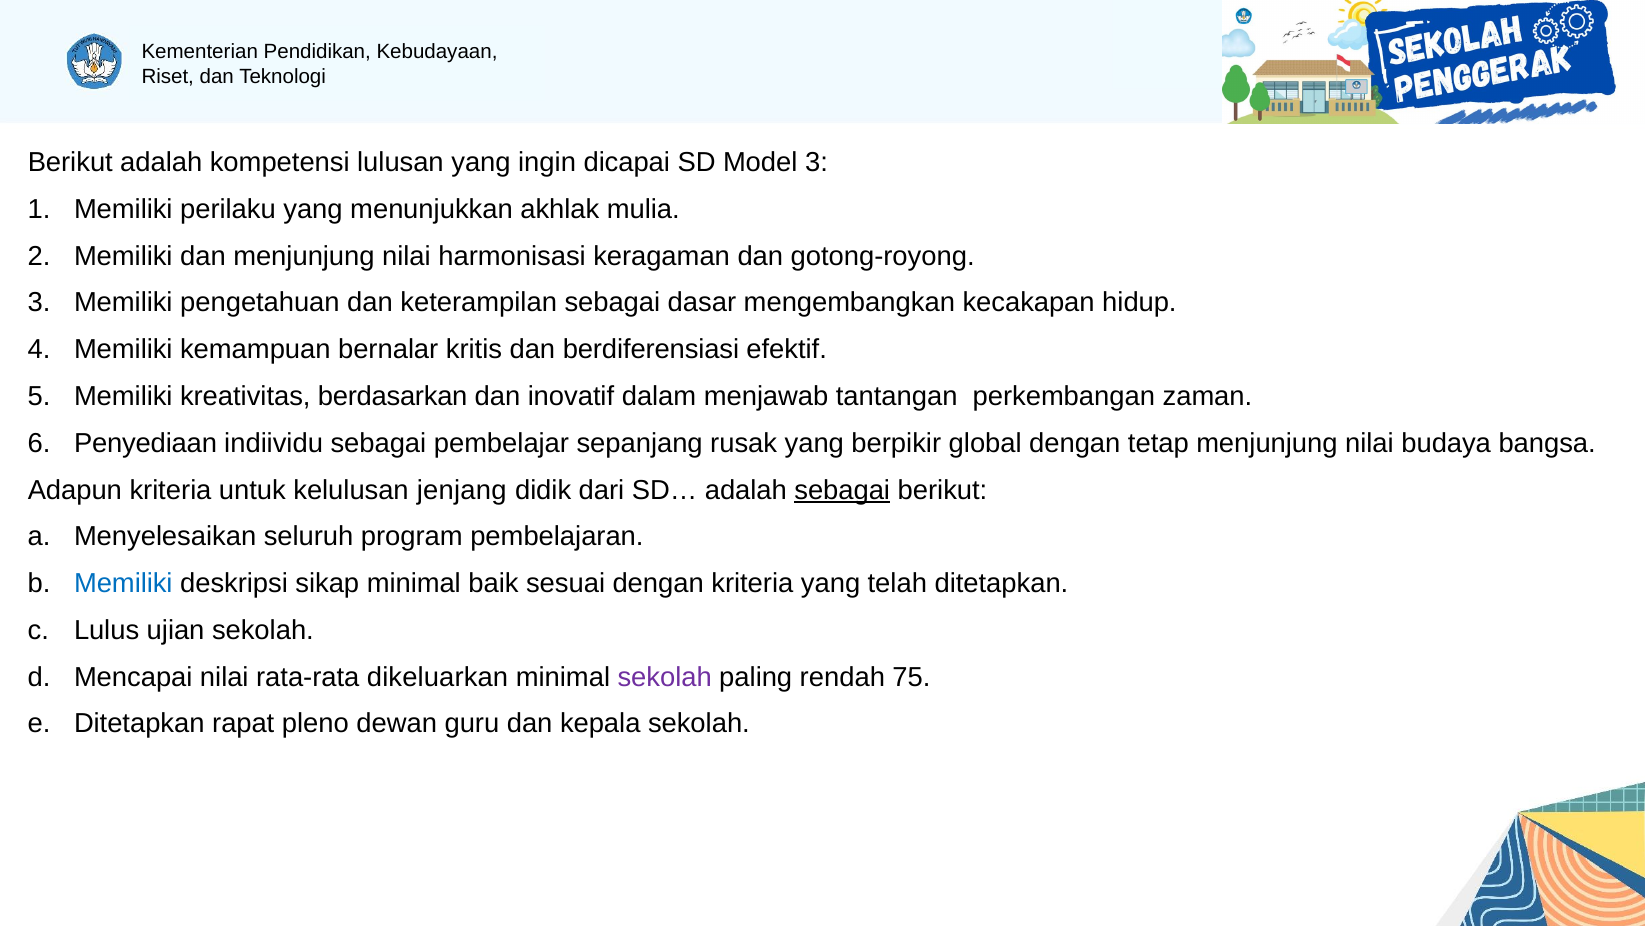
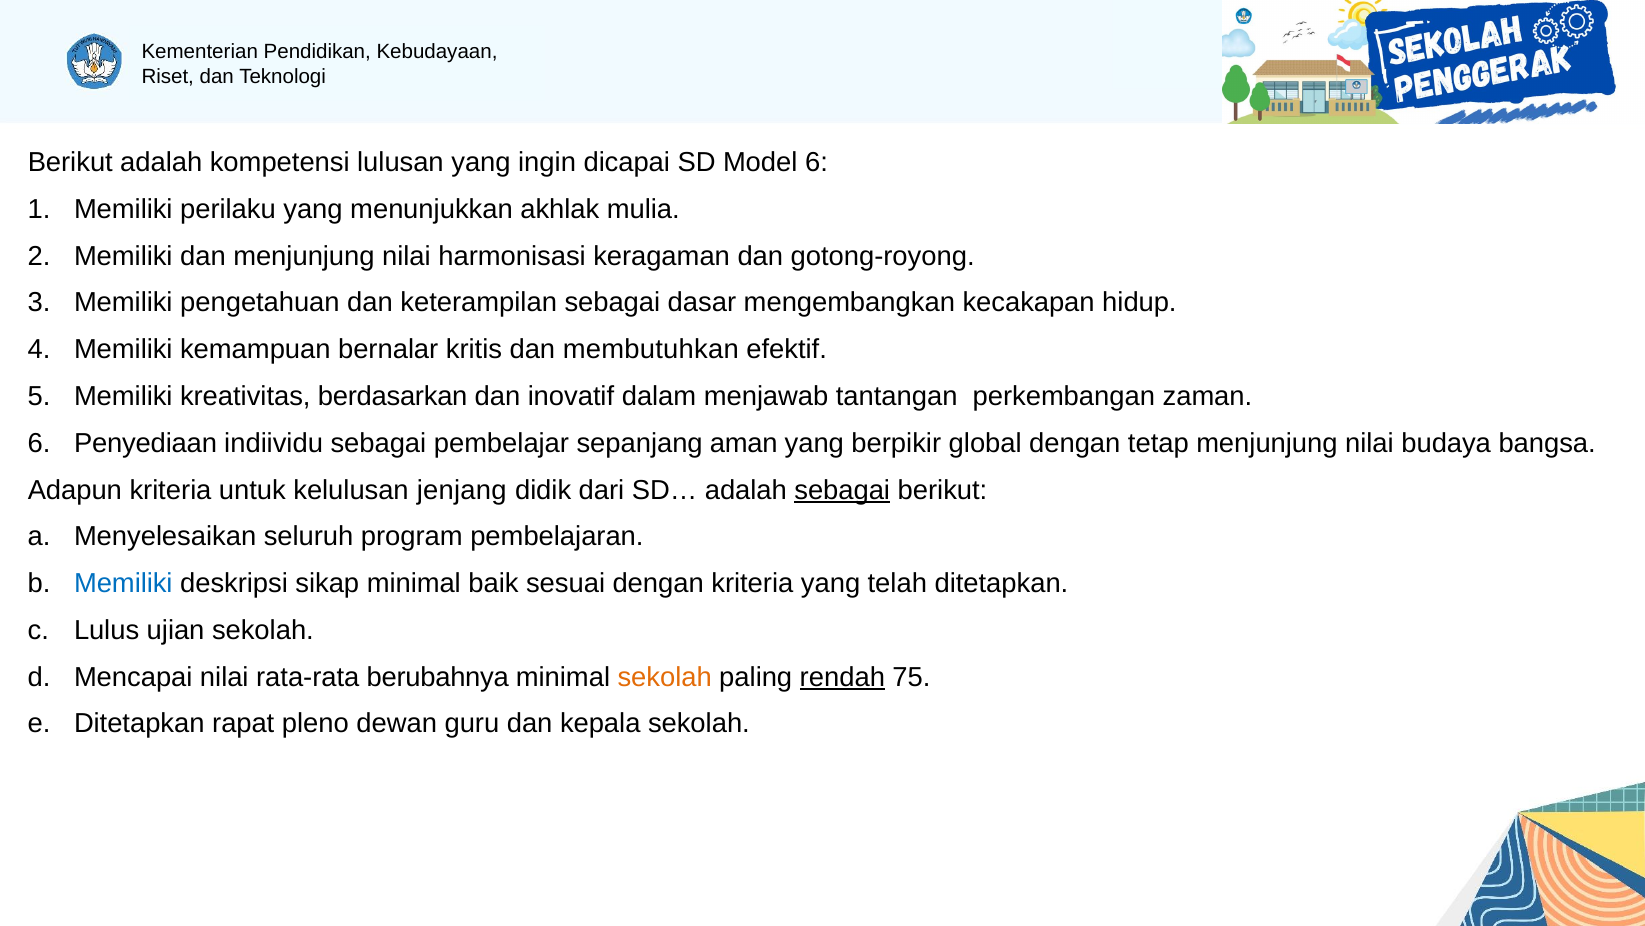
Model 3: 3 -> 6 (816, 163)
berdiferensiasi: berdiferensiasi -> membutuhkan (651, 349)
rusak: rusak -> aman (744, 443)
dikeluarkan: dikeluarkan -> berubahnya (438, 677)
sekolah colour: purple -> orange (665, 677)
rendah underline: none -> present (842, 677)
